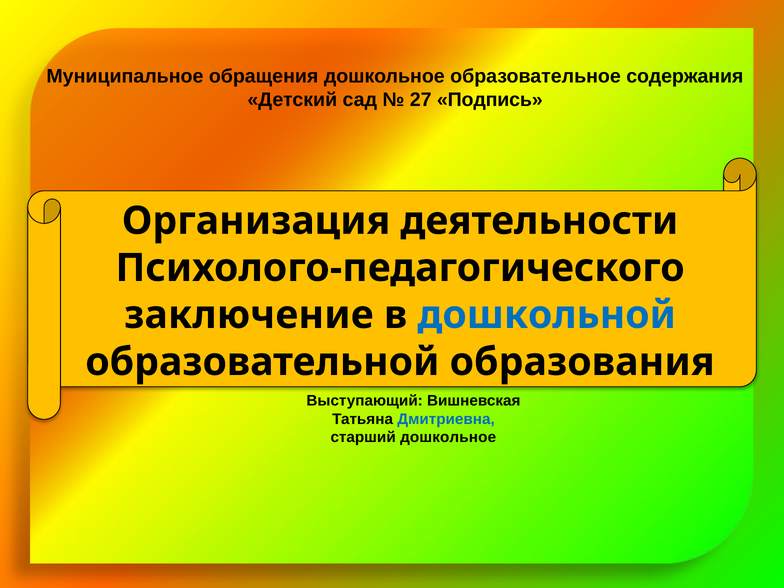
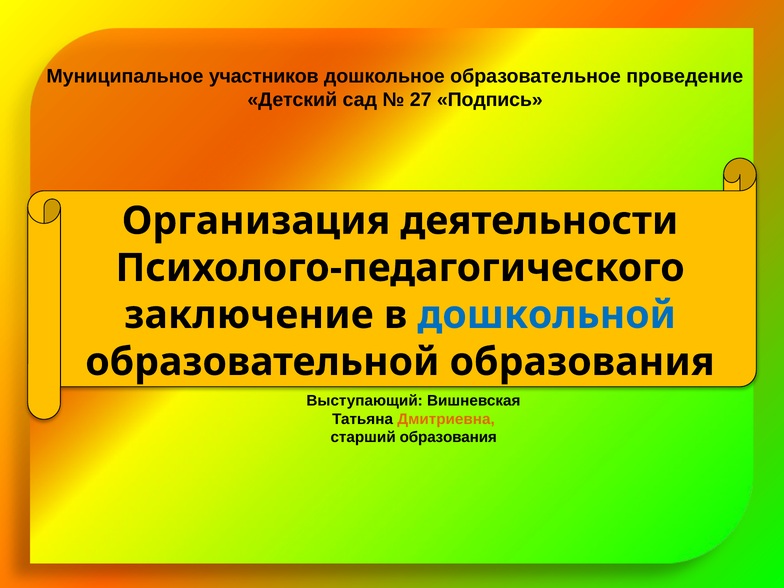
обращения: обращения -> участников (264, 76)
содержания: содержания -> проведение (685, 76)
Дмитриевна colour: blue -> orange (446, 419)
старший дошкольное: дошкольное -> образования (448, 437)
